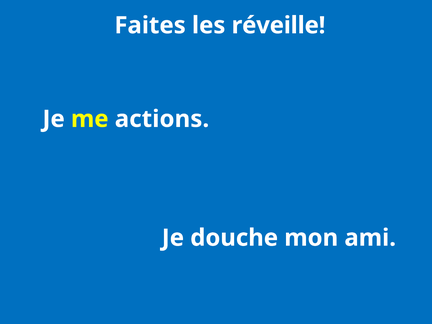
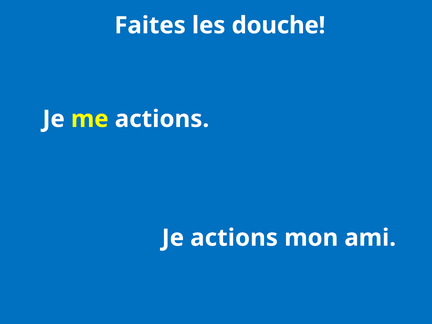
réveille: réveille -> douche (278, 25)
Je douche: douche -> actions (234, 238)
